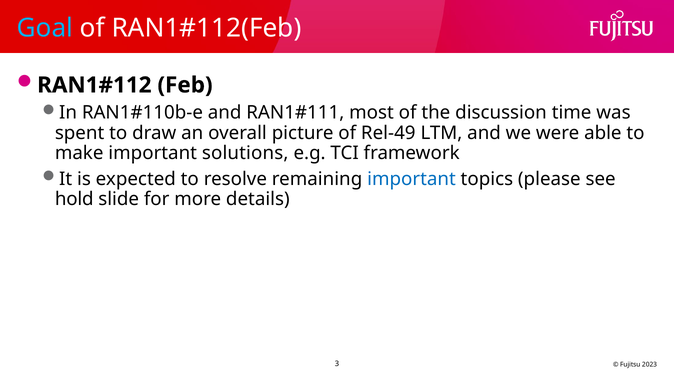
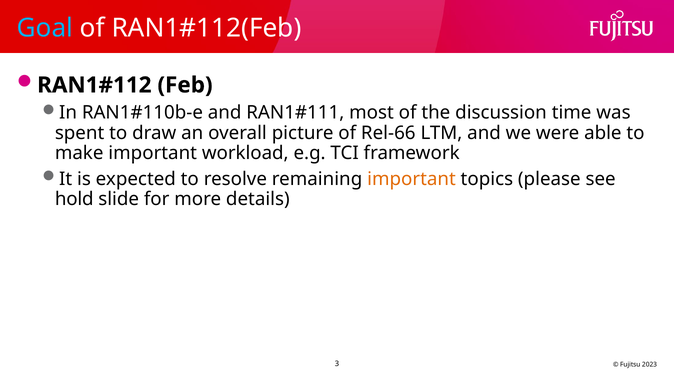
Rel-49: Rel-49 -> Rel-66 (388, 133)
solutions: solutions -> workload (245, 153)
important colour: blue -> orange (411, 179)
